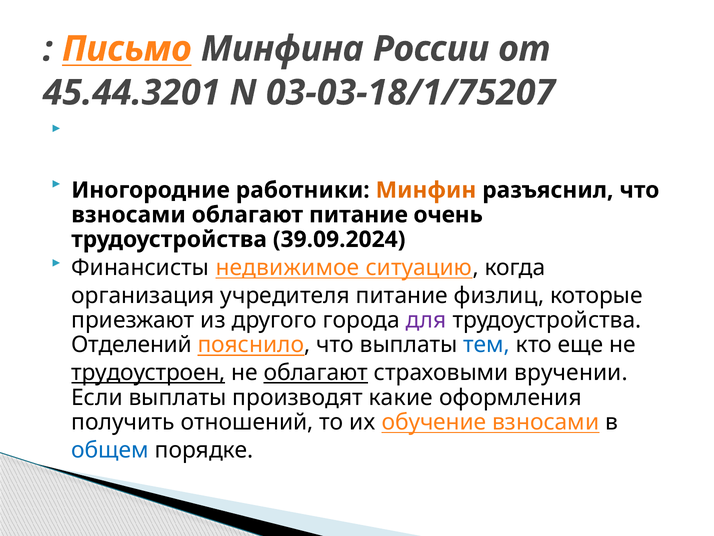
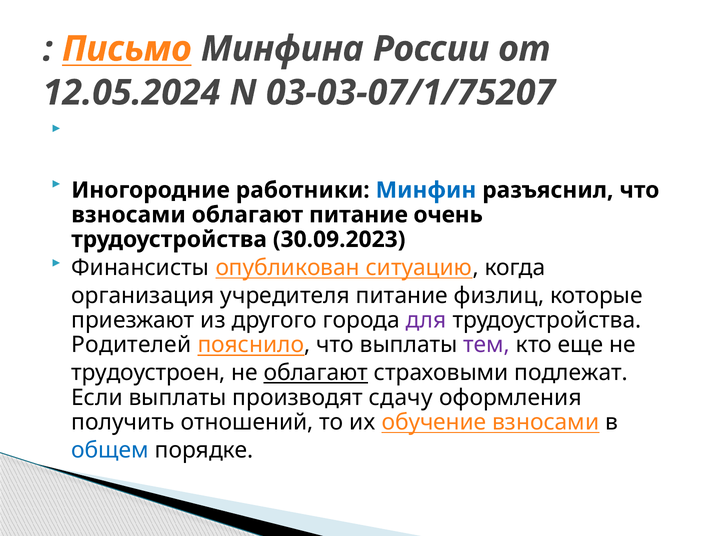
45.44.3201: 45.44.3201 -> 12.05.2024 (132, 93)
03-03-18/1/75207: 03-03-18/1/75207 -> 03-03-07/1/75207 (411, 93)
Минфин colour: orange -> blue (426, 190)
39.09.2024: 39.09.2024 -> 30.09.2023 (339, 239)
недвижимое: недвижимое -> опубликован (288, 267)
Отделений: Отделений -> Родителей (131, 345)
тем colour: blue -> purple (487, 345)
трудоустроен underline: present -> none (148, 373)
вручении: вручении -> подлежат (571, 373)
какие: какие -> сдачу (401, 397)
